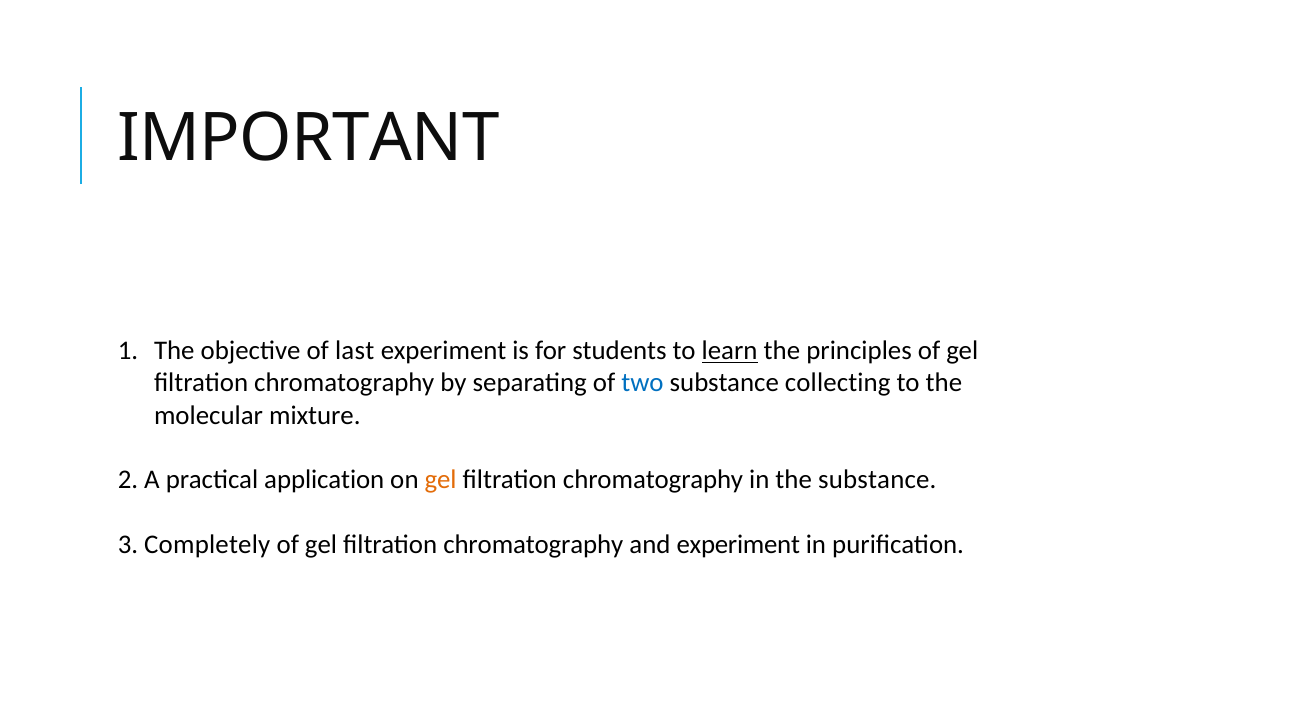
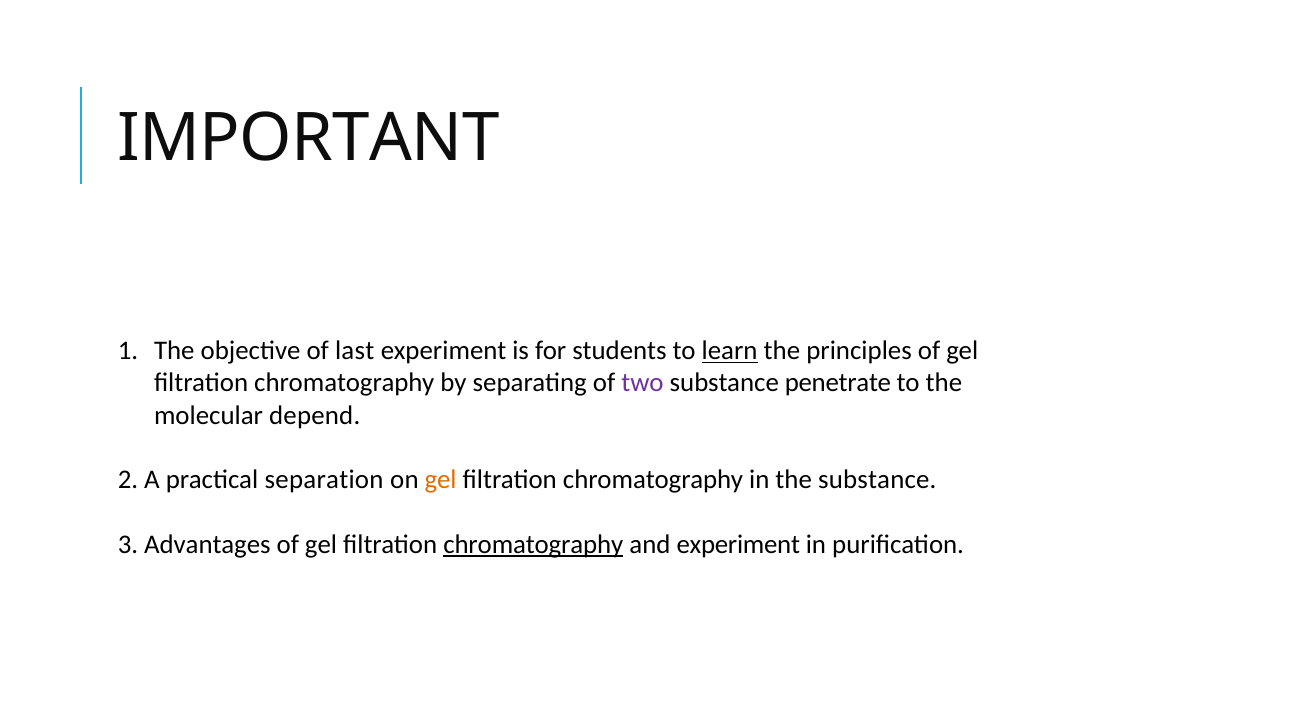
two colour: blue -> purple (642, 383)
collecting: collecting -> penetrate (838, 383)
mixture: mixture -> depend (315, 415)
application: application -> separation (324, 480)
Completely: Completely -> Advantages (207, 544)
chromatography underline: none -> present (533, 544)
